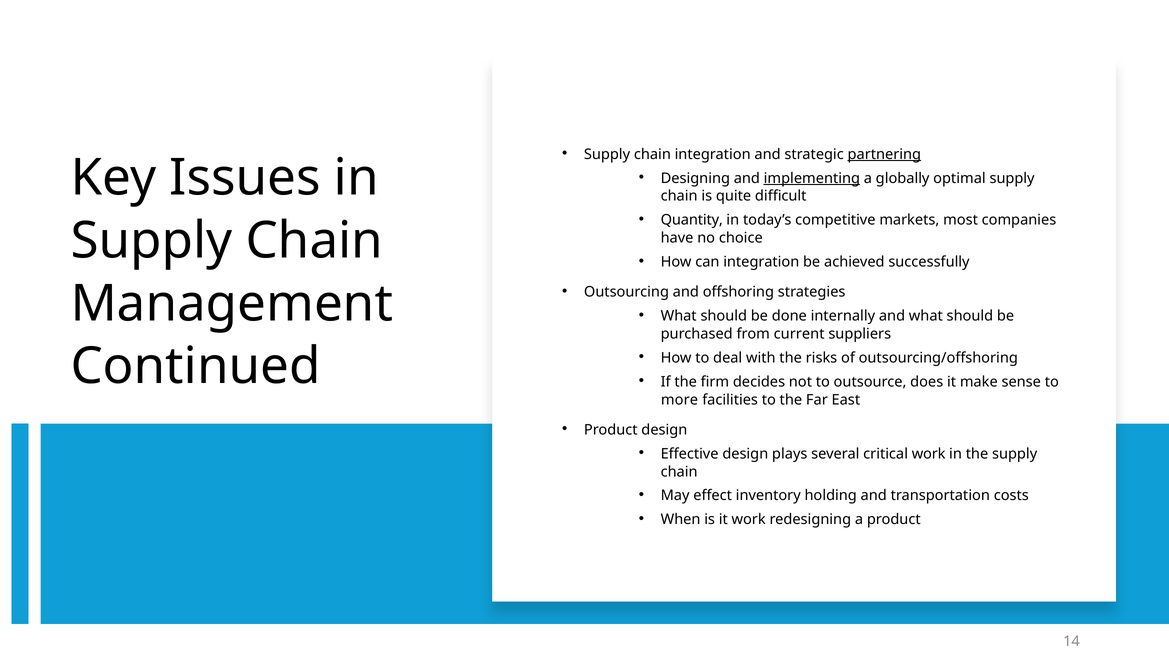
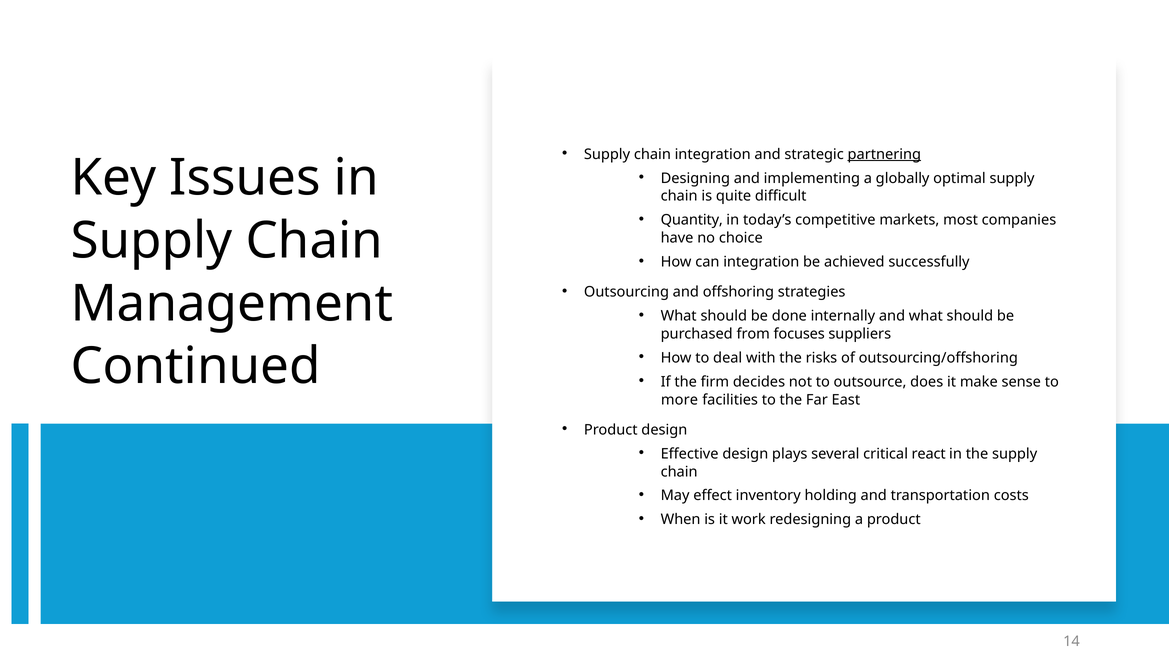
implementing underline: present -> none (812, 178)
current: current -> focuses (799, 334)
critical work: work -> react (929, 454)
